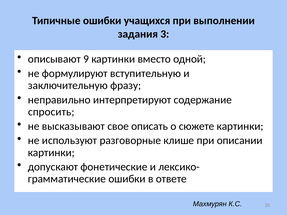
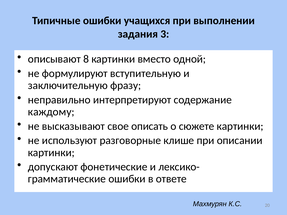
9: 9 -> 8 (86, 59)
спросить: спросить -> каждому (51, 112)
